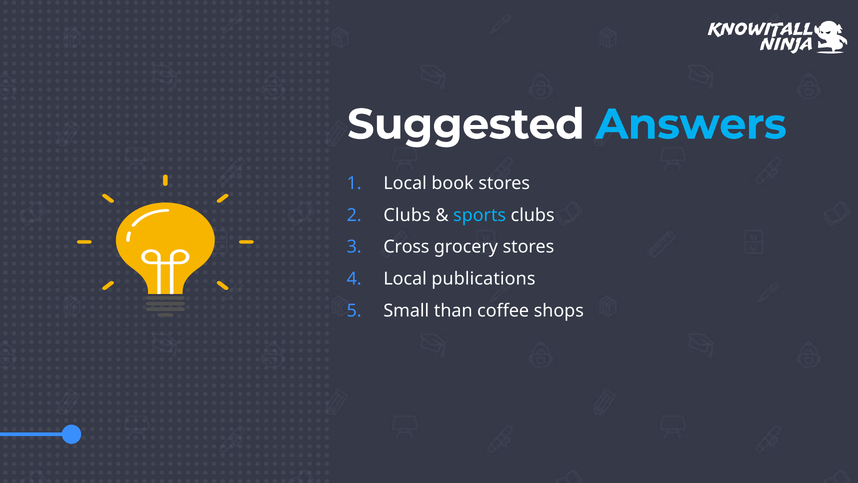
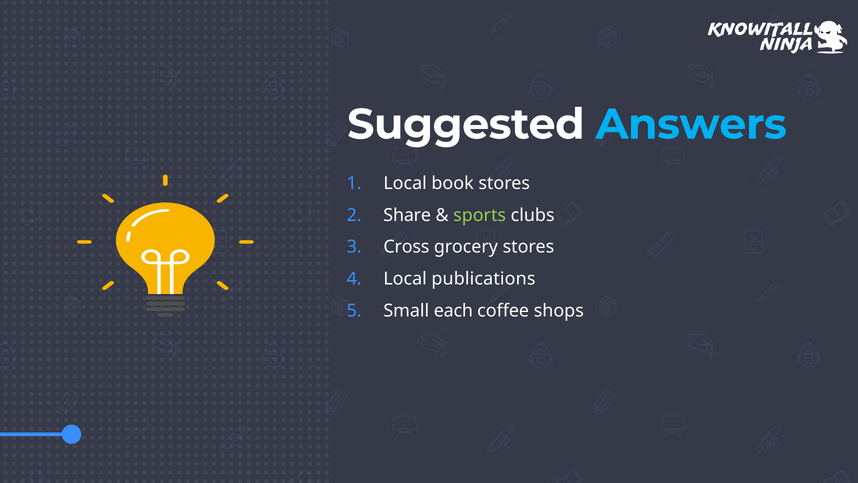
Clubs: Clubs -> Share (407, 215)
sports colour: light blue -> light green (480, 215)
than: than -> each (453, 310)
